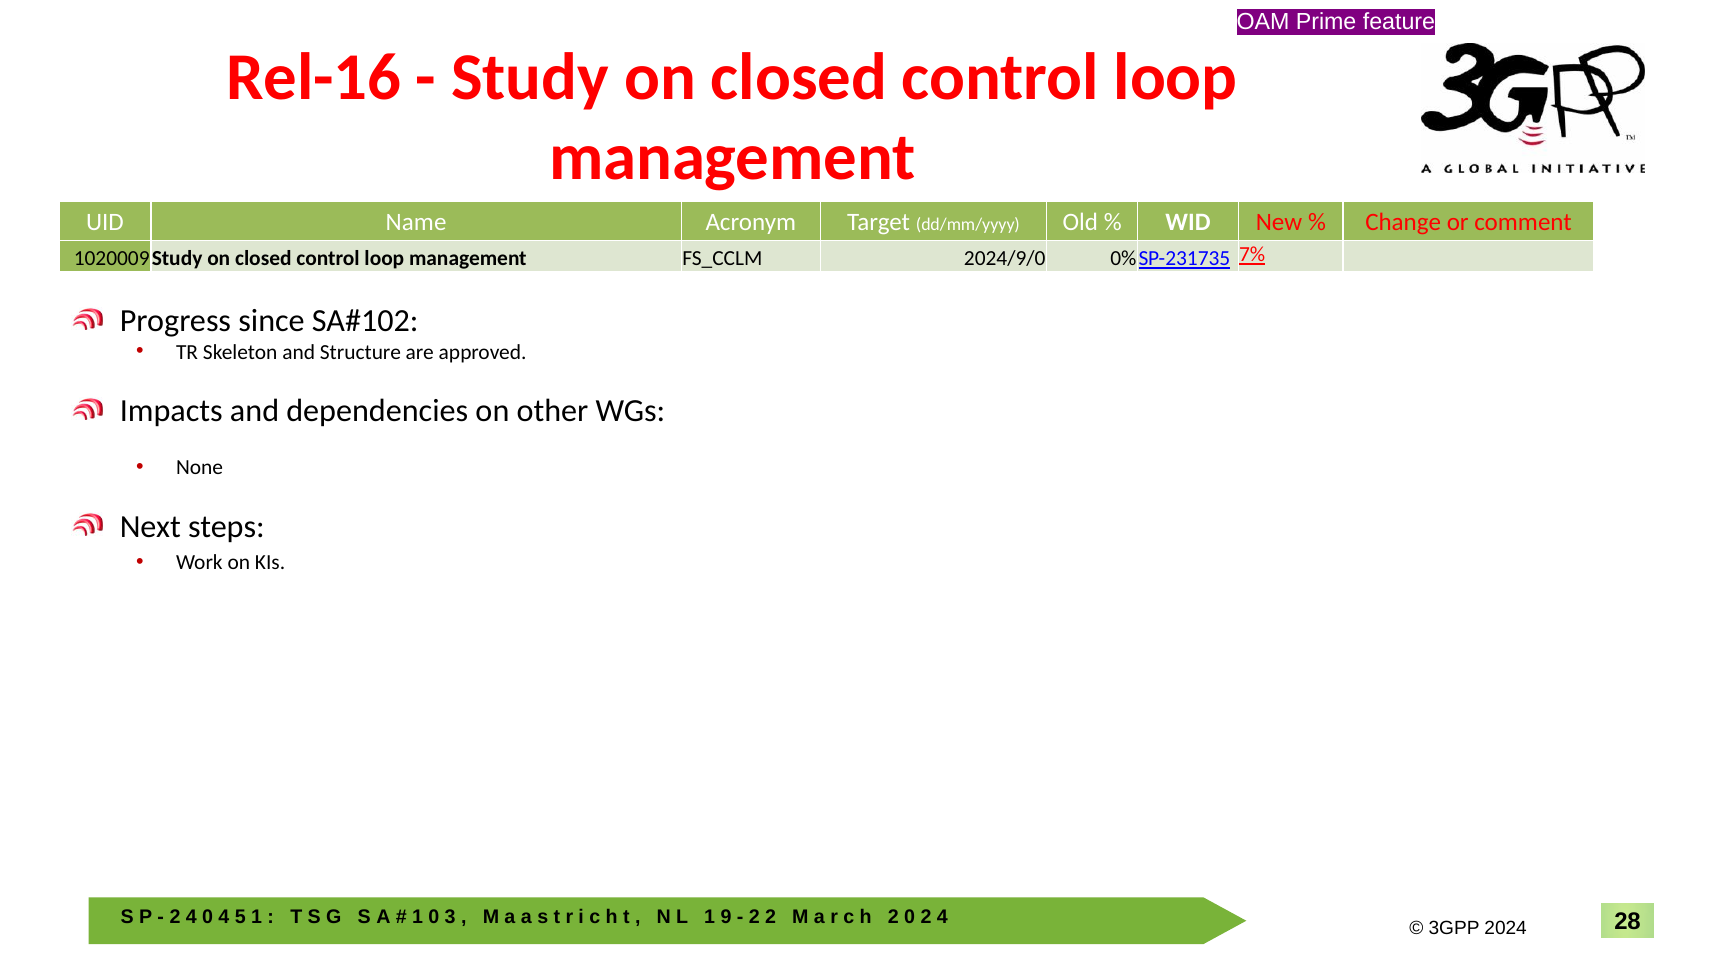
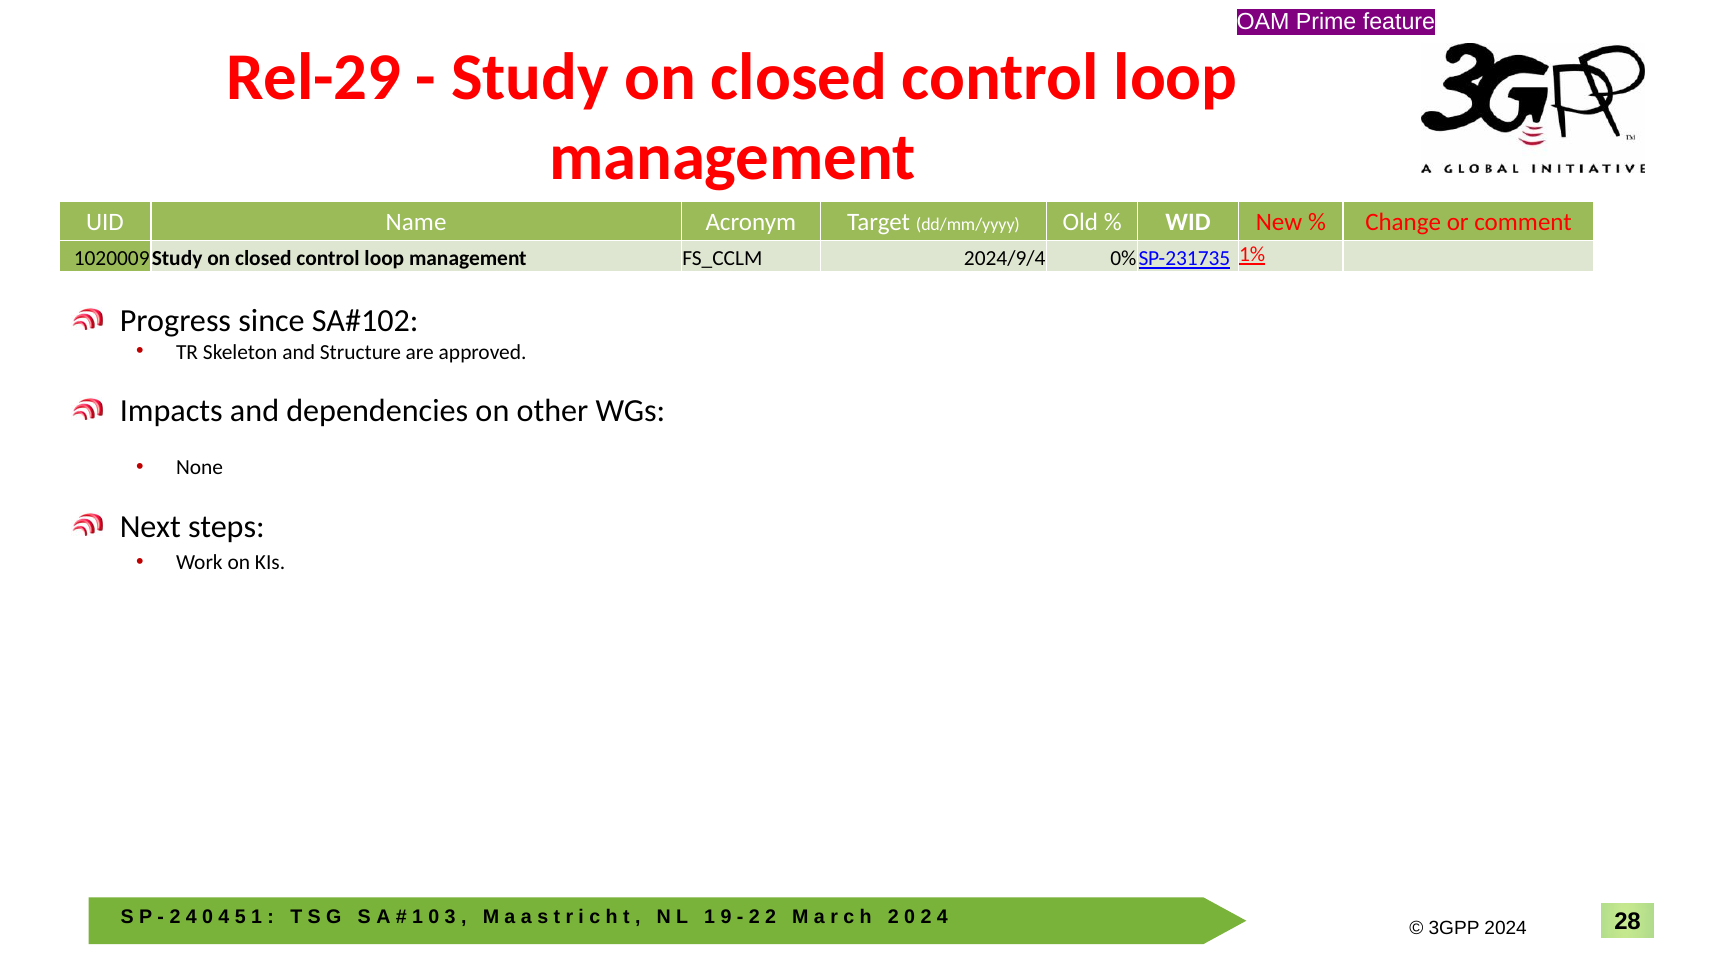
Rel-16: Rel-16 -> Rel-29 (314, 77)
2024/9/0: 2024/9/0 -> 2024/9/4 (1005, 259)
7%: 7% -> 1% (1252, 254)
